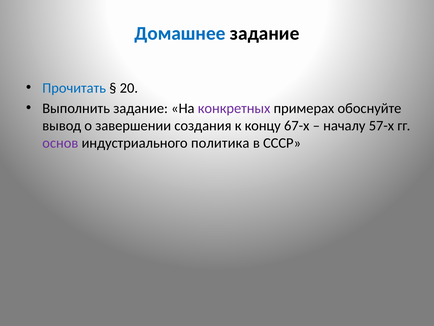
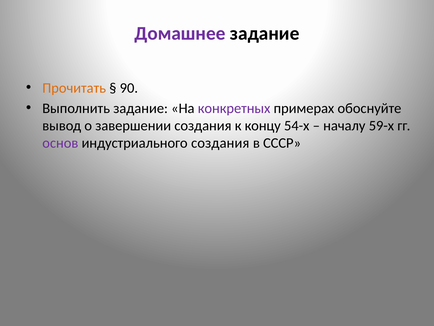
Домашнее colour: blue -> purple (180, 33)
Прочитать colour: blue -> orange (74, 88)
20: 20 -> 90 (129, 88)
67-х: 67-х -> 54-х (297, 125)
57-х: 57-х -> 59-х (381, 125)
индустриального политика: политика -> создания (220, 143)
